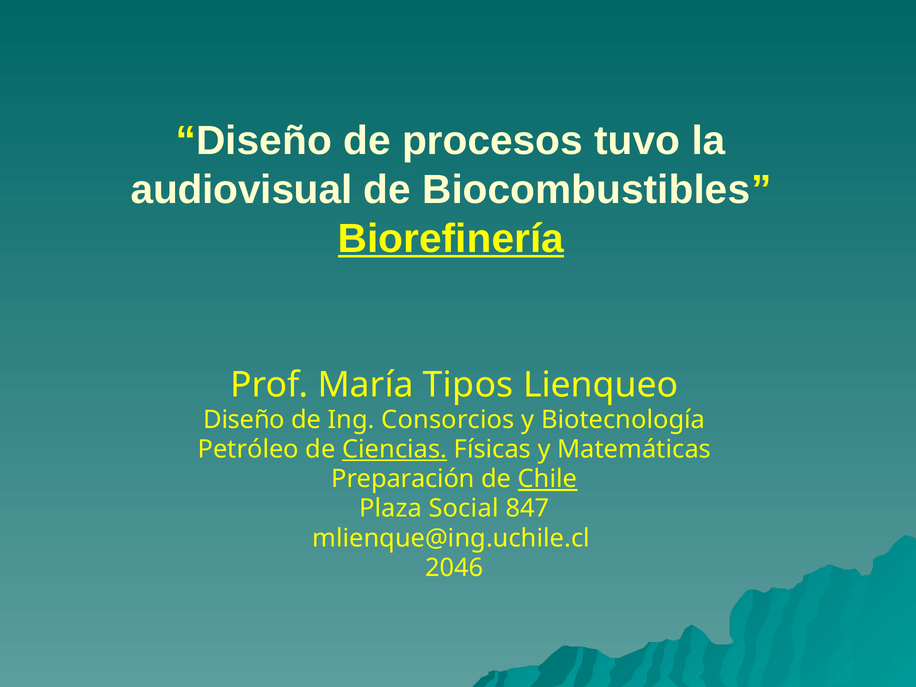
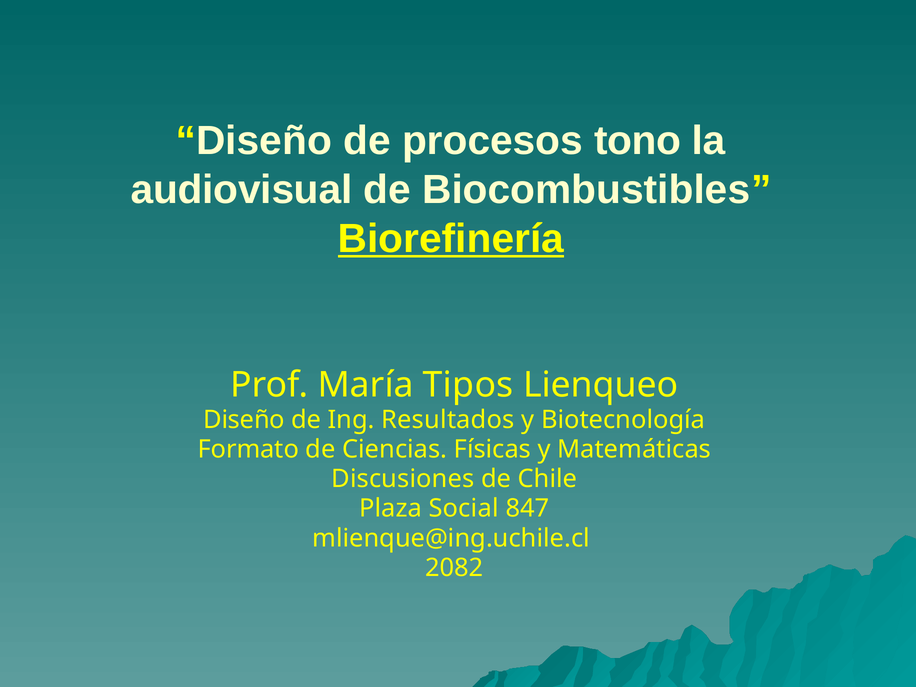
tuvo: tuvo -> tono (637, 141)
Consorcios: Consorcios -> Resultados (448, 420)
Petróleo: Petróleo -> Formato (248, 450)
Ciencias underline: present -> none (395, 450)
Preparación: Preparación -> Discusiones (403, 479)
Chile underline: present -> none (548, 479)
2046: 2046 -> 2082 (454, 568)
